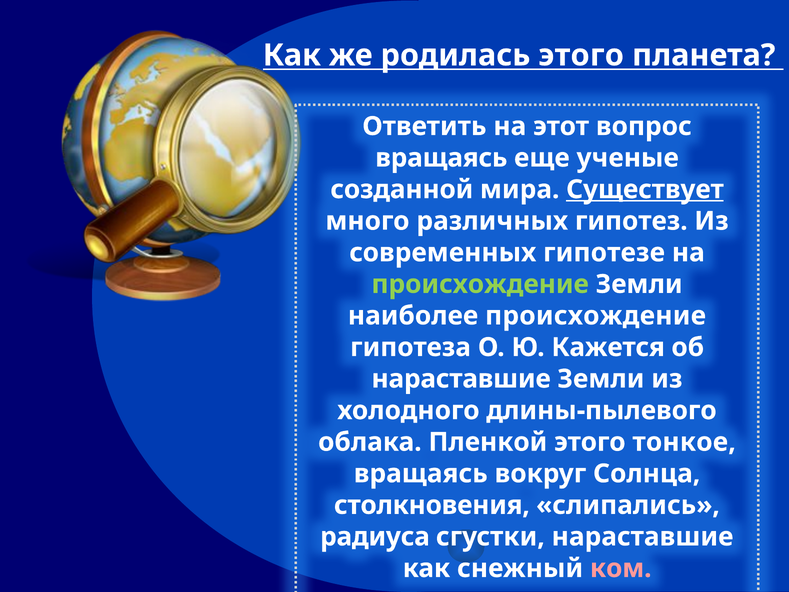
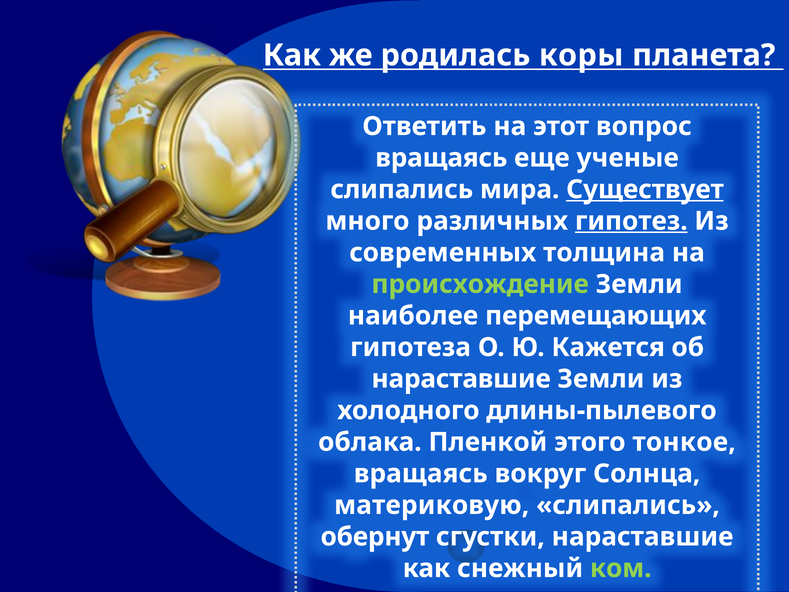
родилась этого: этого -> коры (581, 55)
созданной: созданной -> слипались (402, 189)
гипотез underline: none -> present (631, 221)
гипотезе: гипотезе -> толщина (604, 253)
наиболее происхождение: происхождение -> перемещающих (596, 316)
столкновения: столкновения -> материковую (432, 505)
радиуса: радиуса -> обернут (375, 537)
ком colour: pink -> light green (621, 568)
